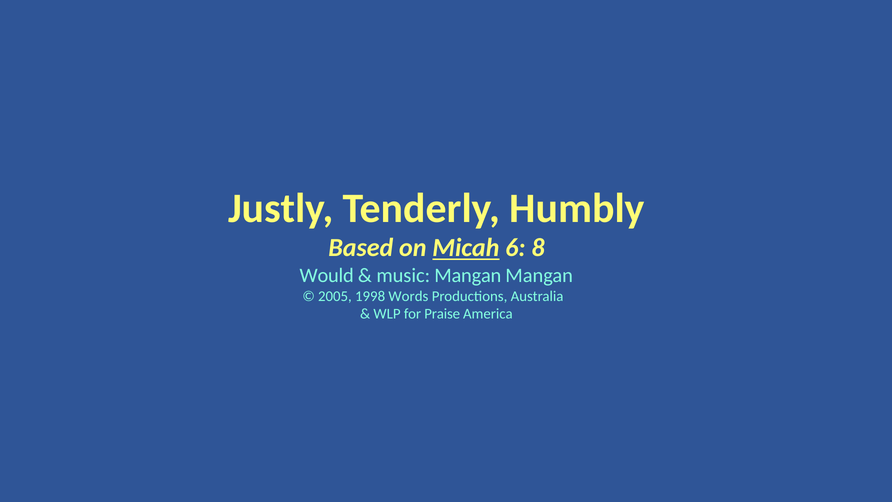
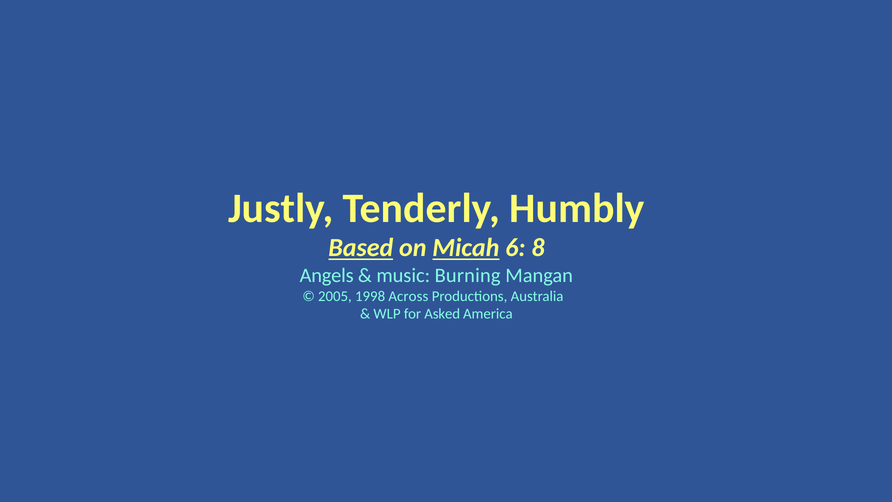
Based underline: none -> present (361, 248)
Would: Would -> Angels (327, 275)
music Mangan: Mangan -> Burning (468, 275)
Words: Words -> Across (408, 296)
Praise: Praise -> Asked (442, 314)
